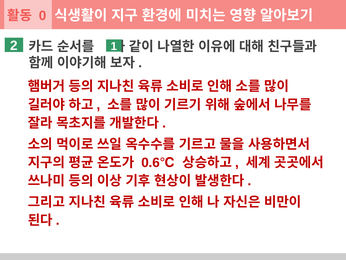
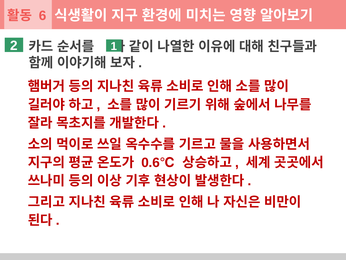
0: 0 -> 6 (43, 16)
